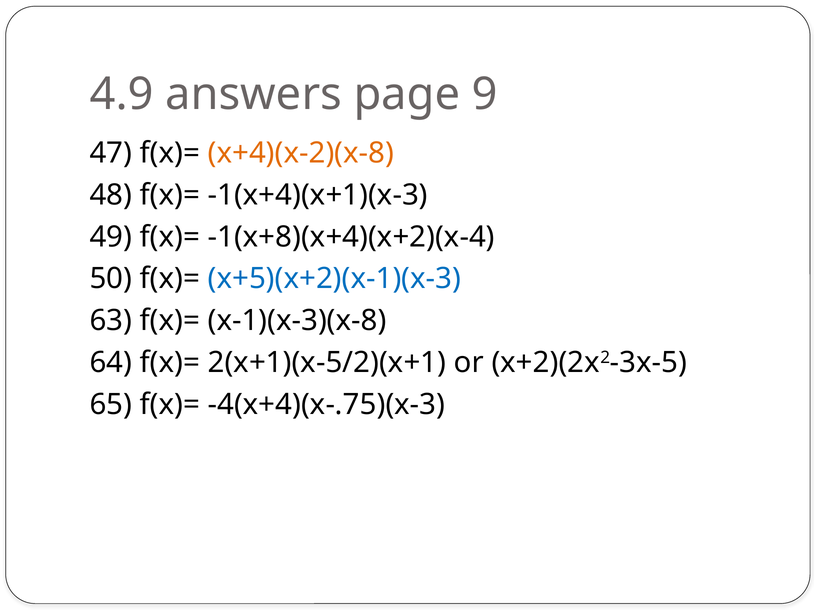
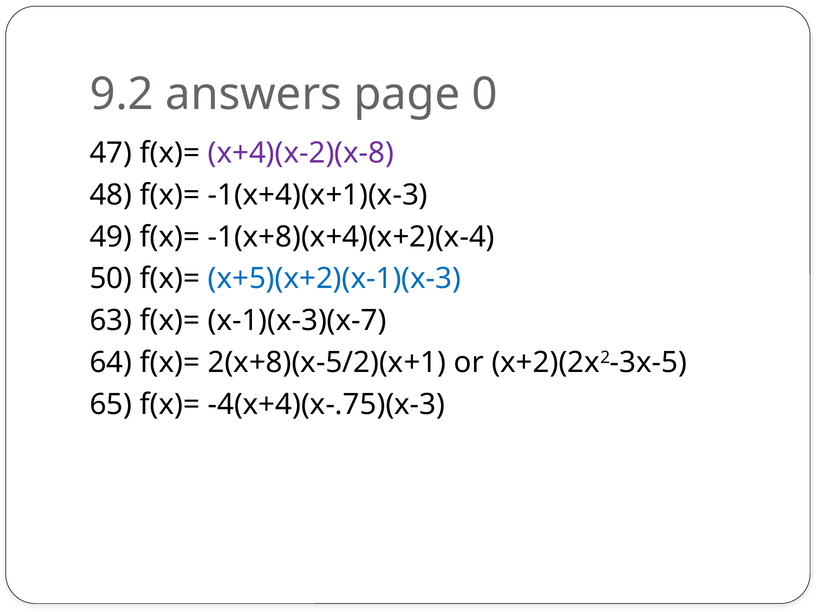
4.9: 4.9 -> 9.2 (122, 94)
9: 9 -> 0 (485, 94)
x+4)(x-2)(x-8 colour: orange -> purple (301, 153)
x-1)(x-3)(x-8: x-1)(x-3)(x-8 -> x-1)(x-3)(x-7 (297, 321)
2(x+1)(x-5/2)(x+1: 2(x+1)(x-5/2)(x+1 -> 2(x+8)(x-5/2)(x+1 (327, 363)
